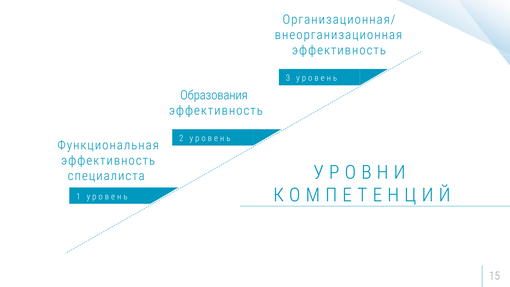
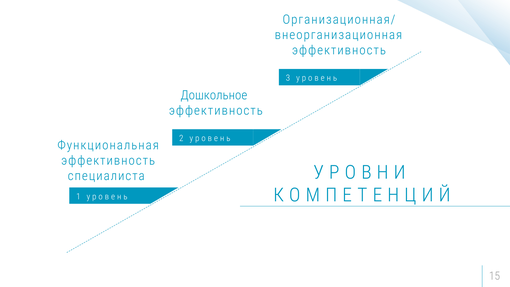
Образования: Образования -> Дошкольное (214, 95)
